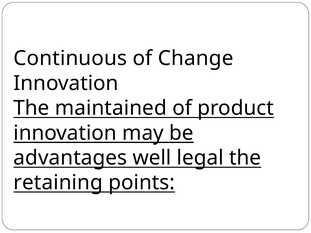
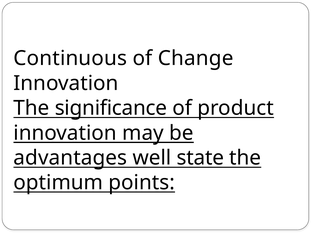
maintained: maintained -> significance (111, 108)
legal: legal -> state (200, 158)
retaining: retaining -> optimum (58, 183)
